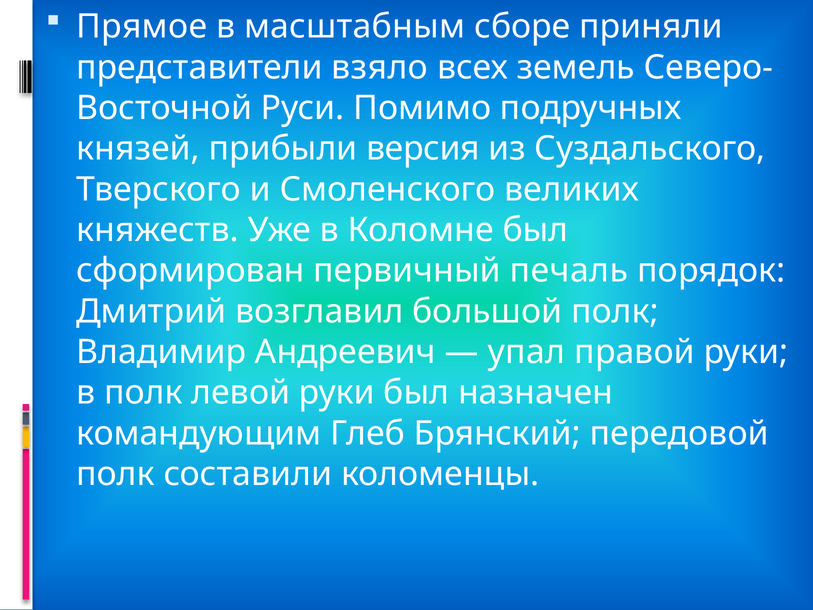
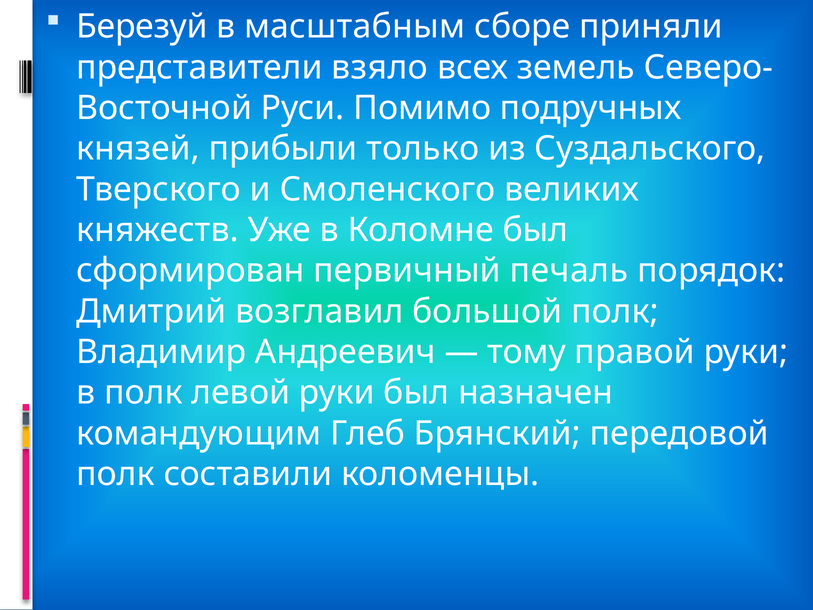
Прямое: Прямое -> Березуй (142, 27)
версия: версия -> только (423, 149)
упал: упал -> тому (527, 352)
